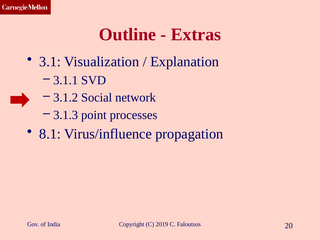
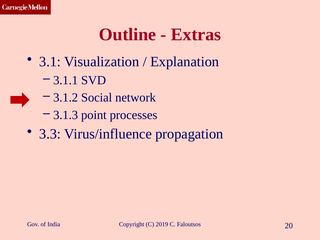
8.1: 8.1 -> 3.3 (50, 134)
